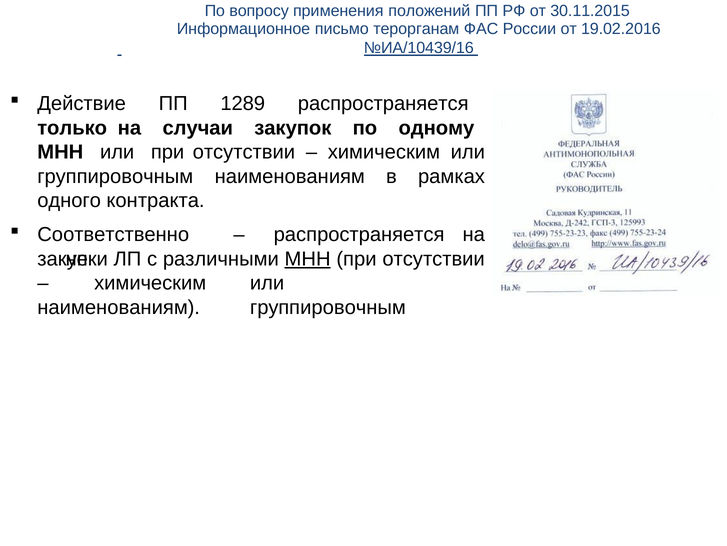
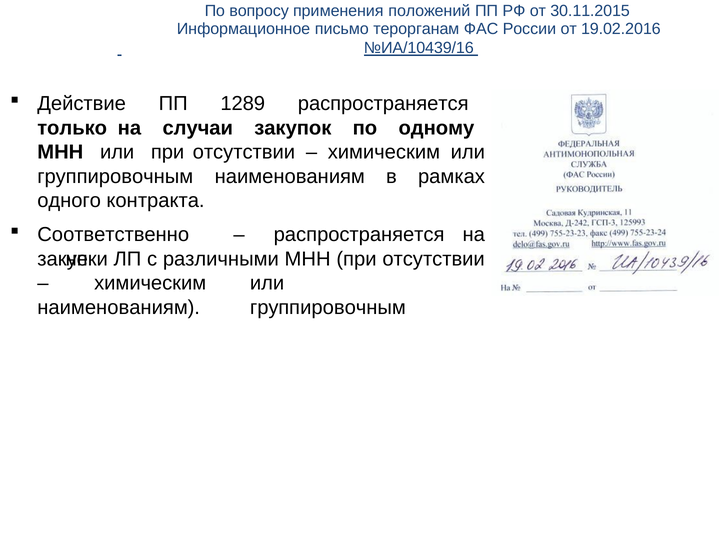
МНН underline: present -> none (308, 259)
